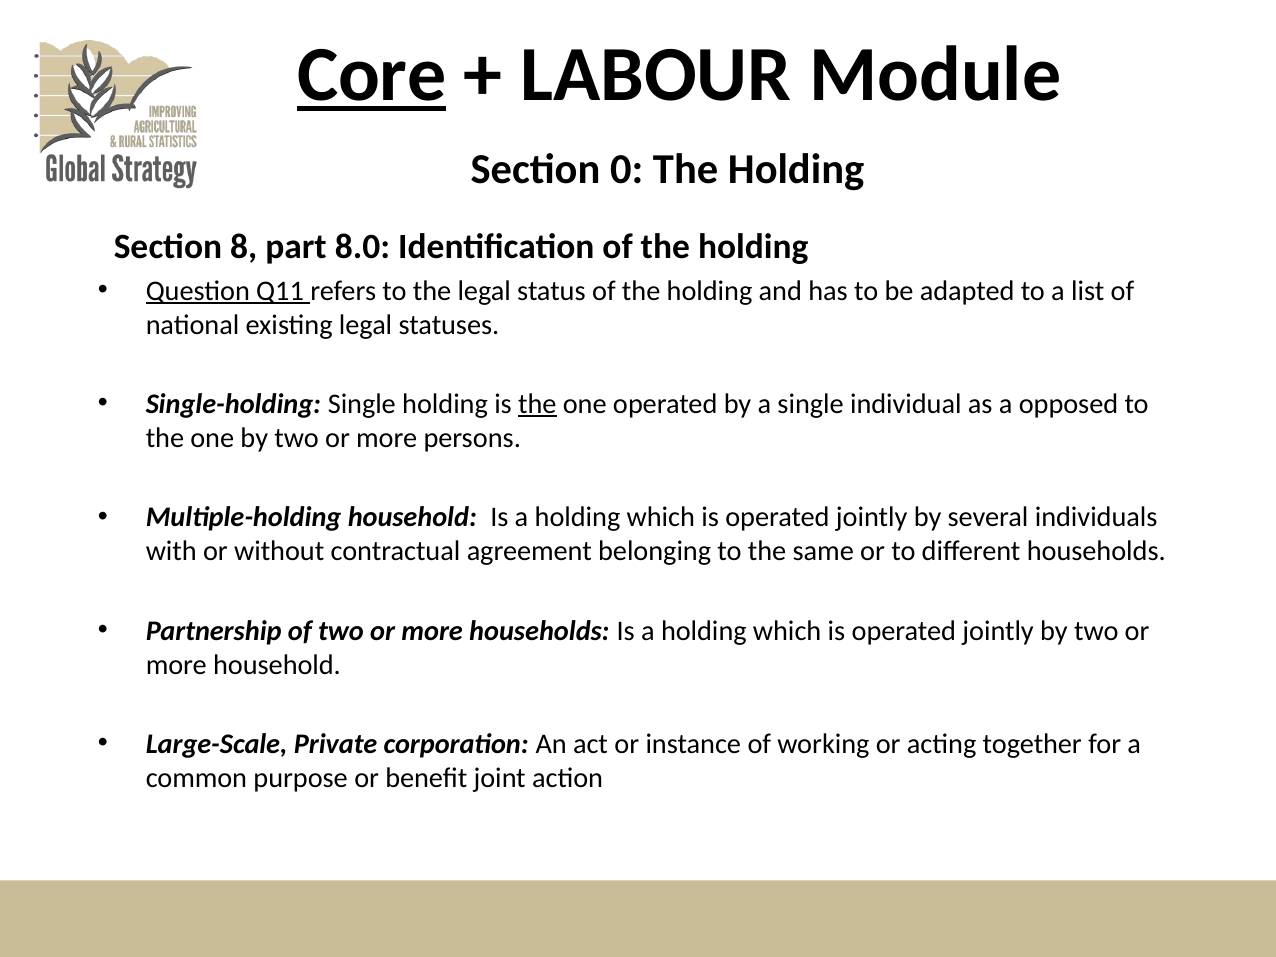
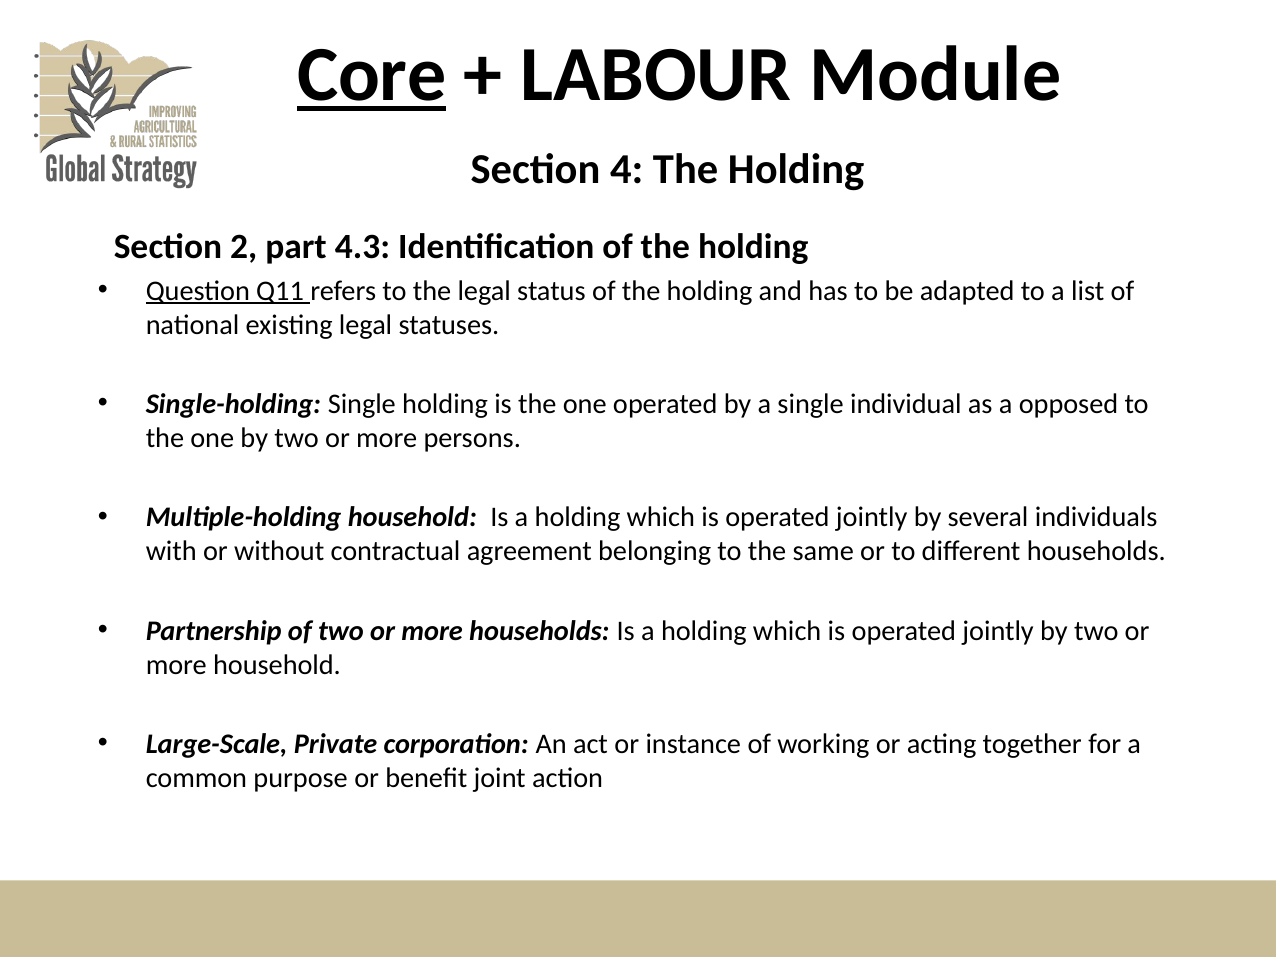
0: 0 -> 4 (627, 170)
8: 8 -> 2 (244, 247)
8.0: 8.0 -> 4.3 (362, 247)
the underline: present -> none (537, 404)
